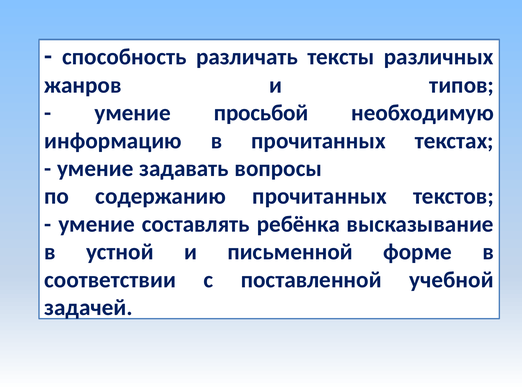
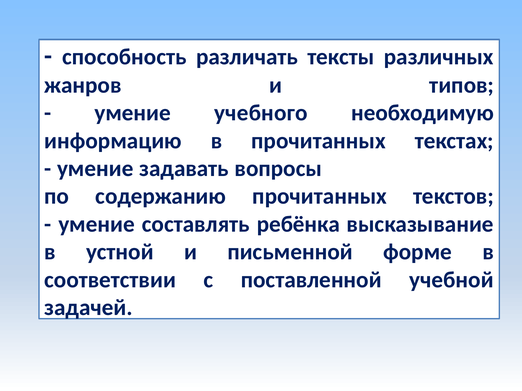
просьбой: просьбой -> учебного (261, 113)
